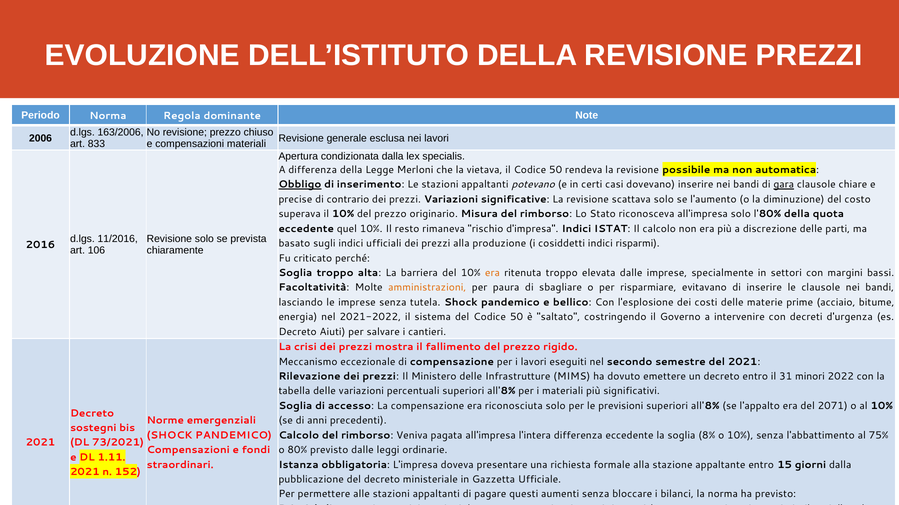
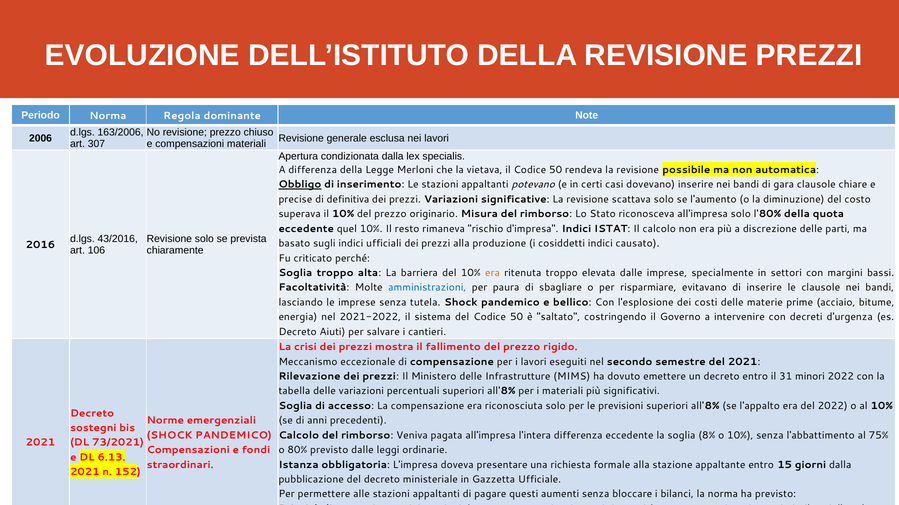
833: 833 -> 307 (96, 144)
gara underline: present -> none (784, 185)
contrario: contrario -> definitiva (348, 200)
11/2016: 11/2016 -> 43/2016 (118, 239)
indici risparmi: risparmi -> causato (638, 244)
amministrazioni colour: orange -> blue (427, 288)
del 2071: 2071 -> 2022 (833, 406)
1.11: 1.11 -> 6.13 (111, 458)
